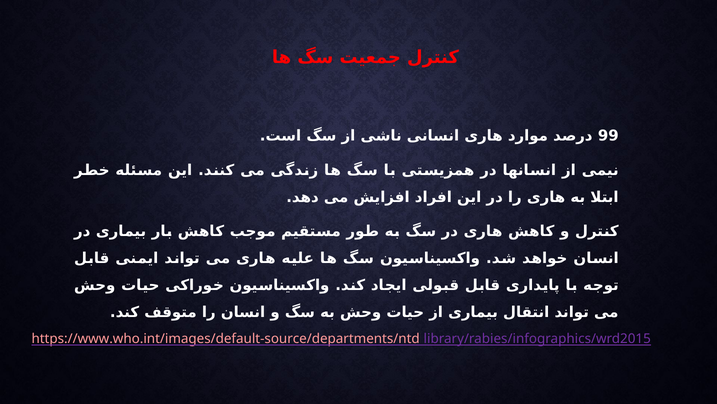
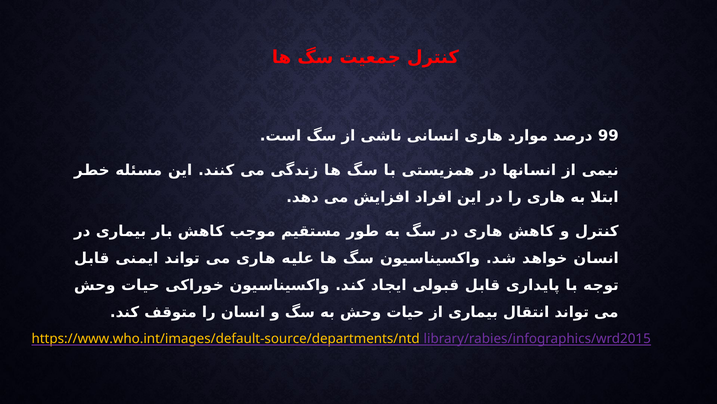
https://www.who.int/images/default-source/departments/ntd colour: pink -> yellow (226, 338)
